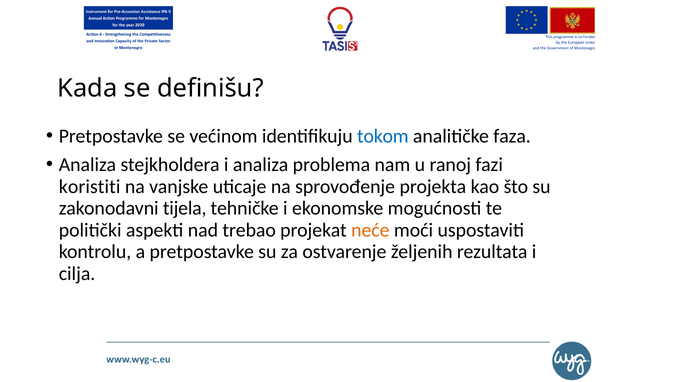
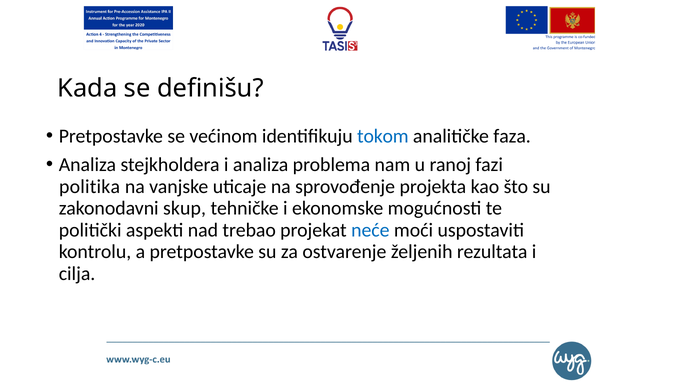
koristiti: koristiti -> politika (90, 187)
tijela: tijela -> skup (185, 208)
neće colour: orange -> blue (370, 230)
